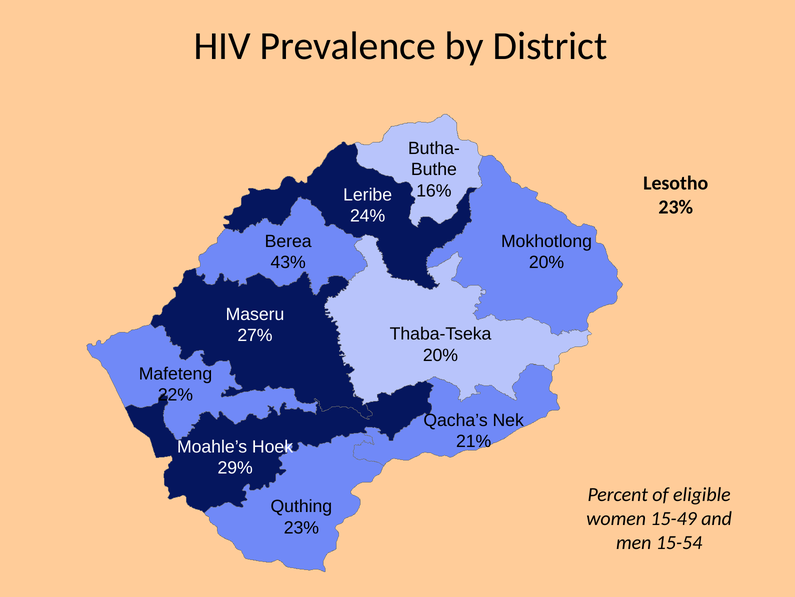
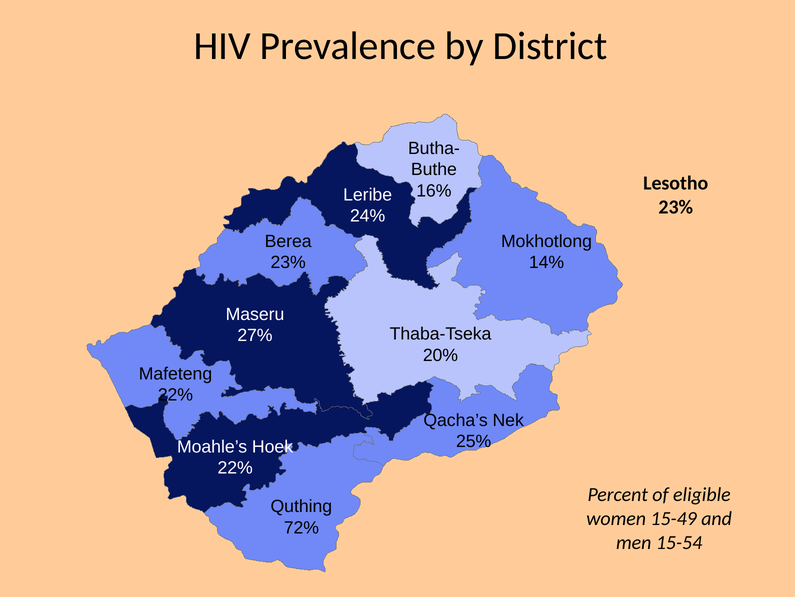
43%: 43% -> 23% (288, 262)
20%: 20% -> 14% (547, 262)
21%: 21% -> 25% (474, 441)
29%: 29% -> 22% (235, 468)
23%: 23% -> 72% (301, 527)
